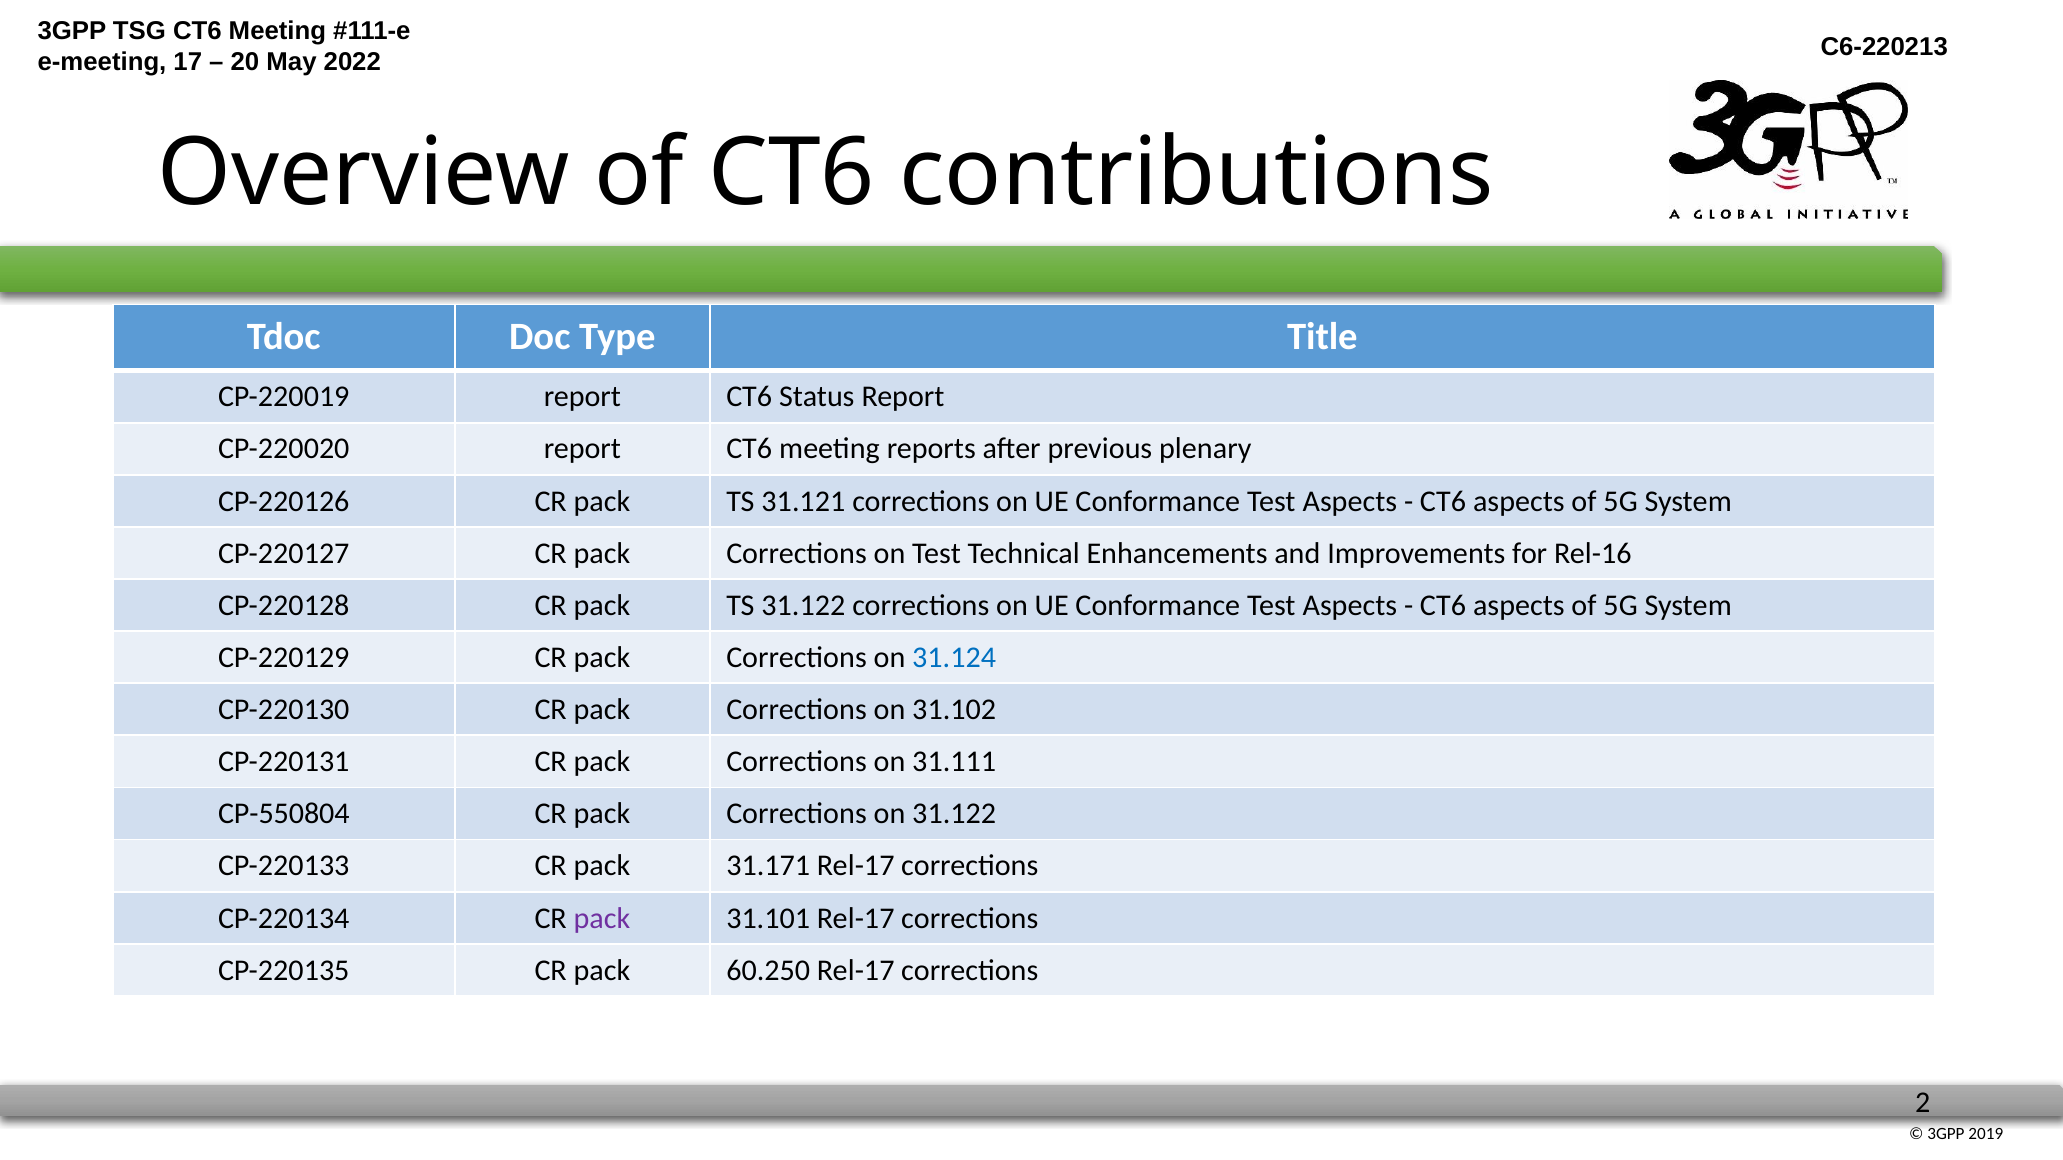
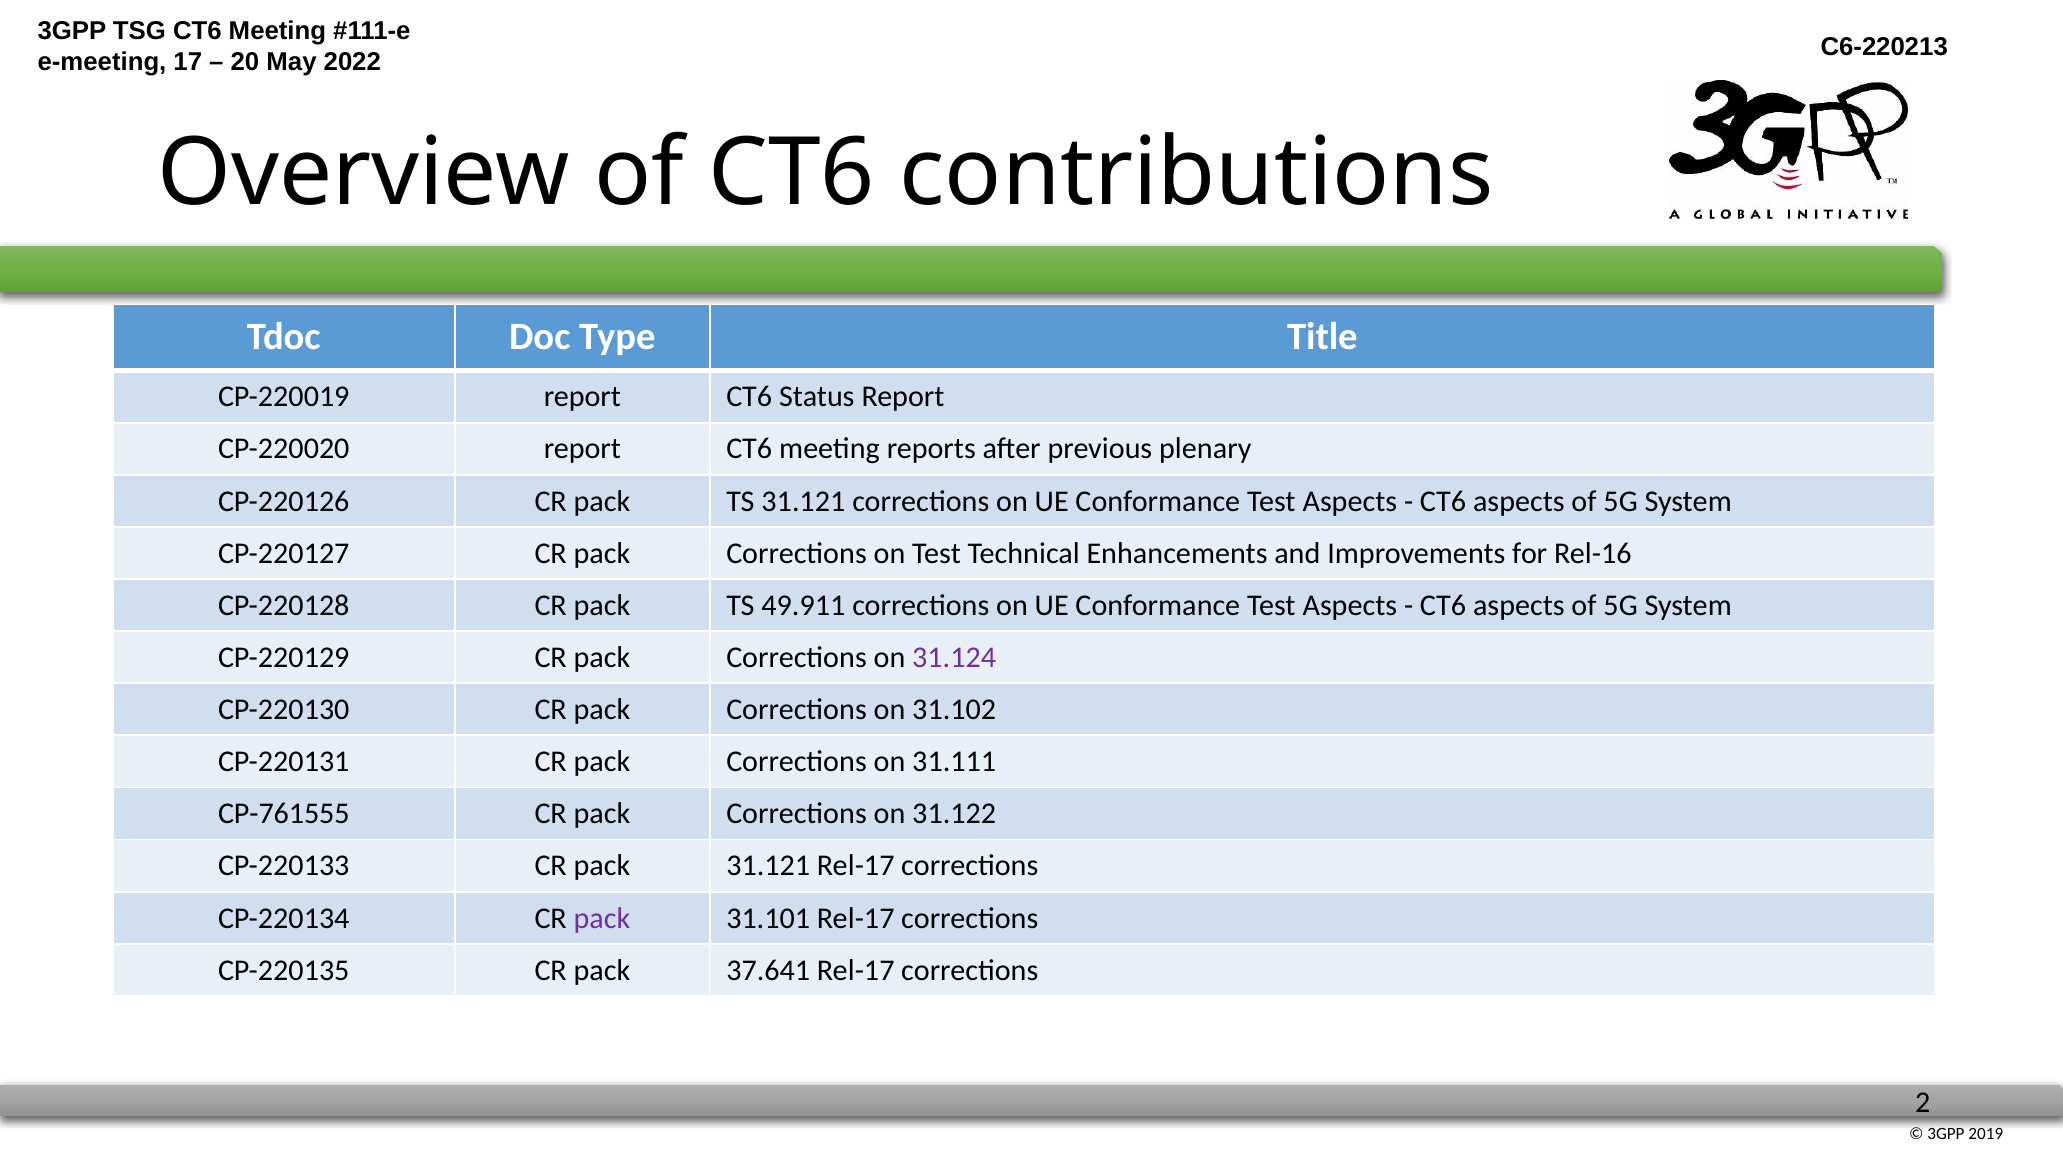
TS 31.122: 31.122 -> 49.911 (803, 606)
31.124 colour: blue -> purple (954, 658)
CP-550804: CP-550804 -> CP-761555 (284, 814)
pack 31.171: 31.171 -> 31.121 (768, 866)
60.250: 60.250 -> 37.641 (768, 971)
